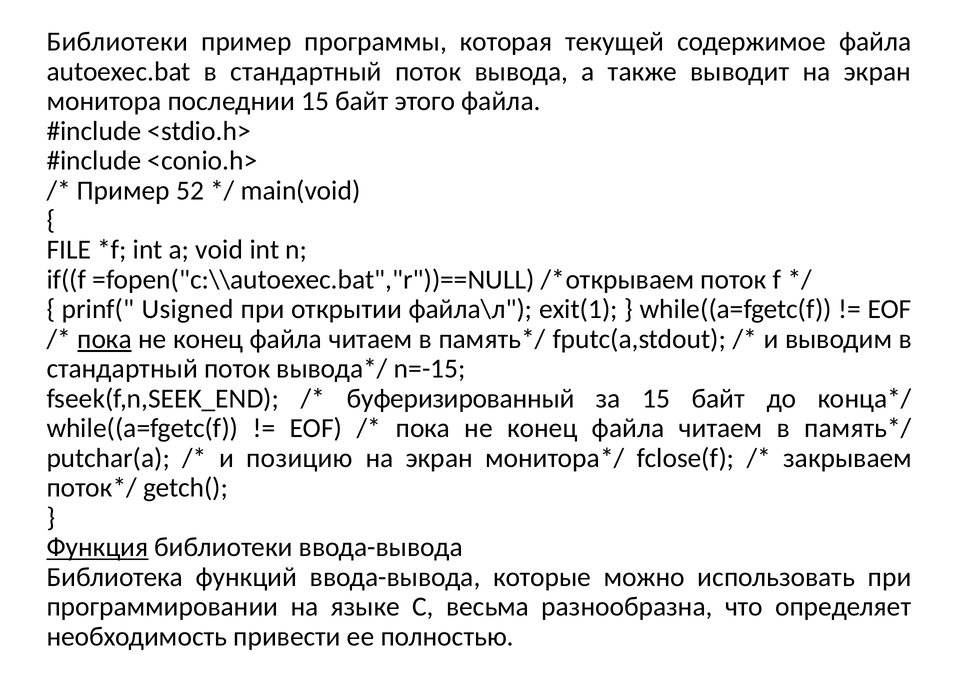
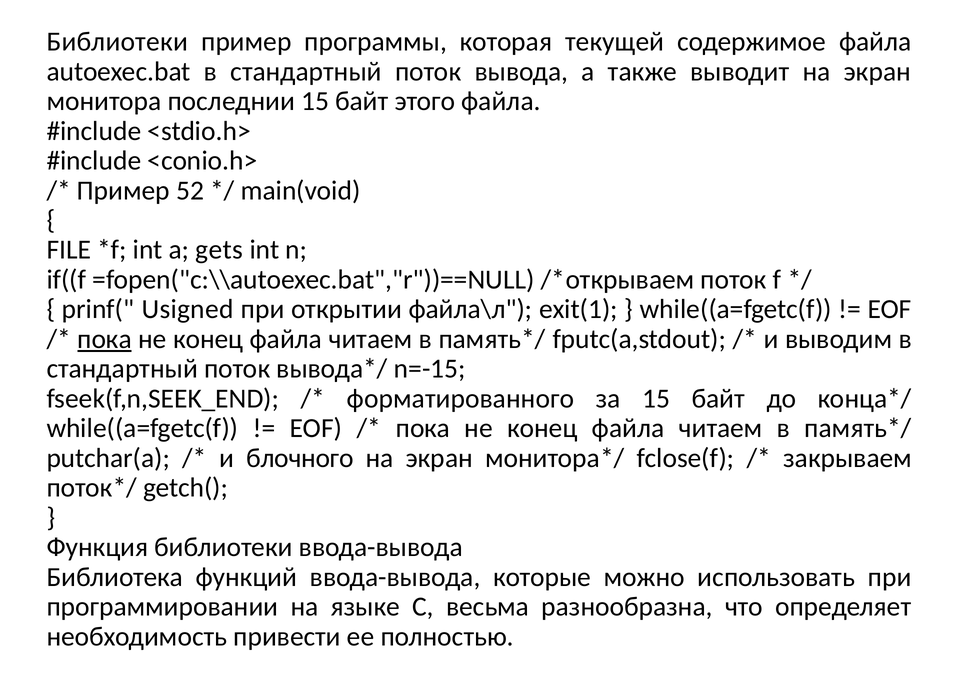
void: void -> gets (219, 250)
буферизированный: буферизированный -> форматированного (461, 398)
позицию: позицию -> блочного (300, 458)
Функция underline: present -> none (97, 547)
